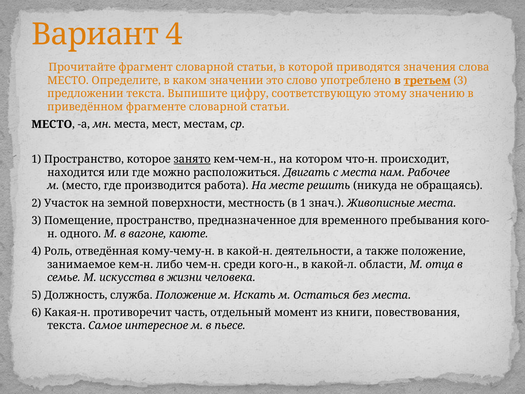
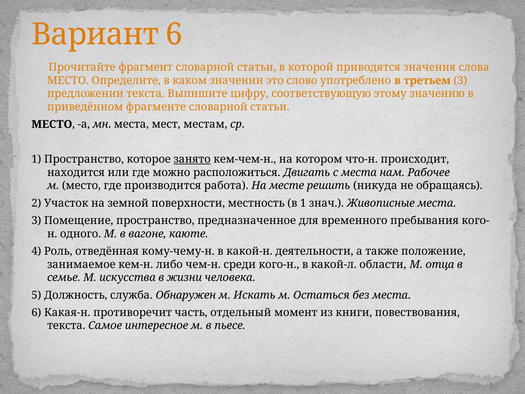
Вариант 4: 4 -> 6 (174, 34)
третьем underline: present -> none (427, 80)
служба Положение: Положение -> Обнаружен (186, 295)
